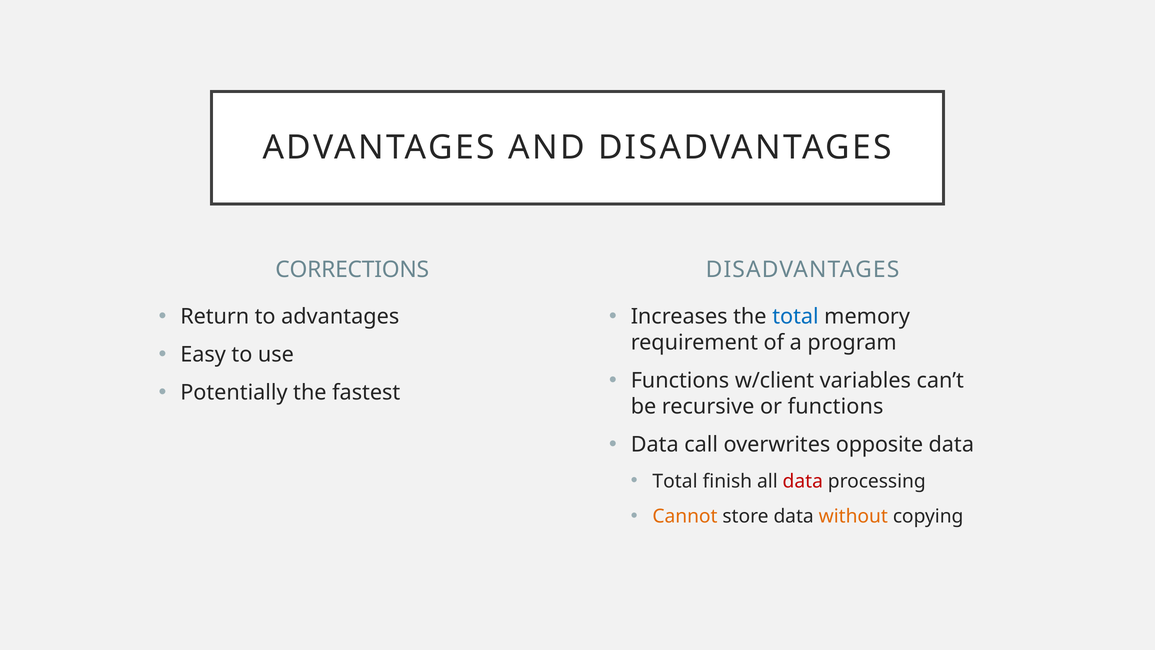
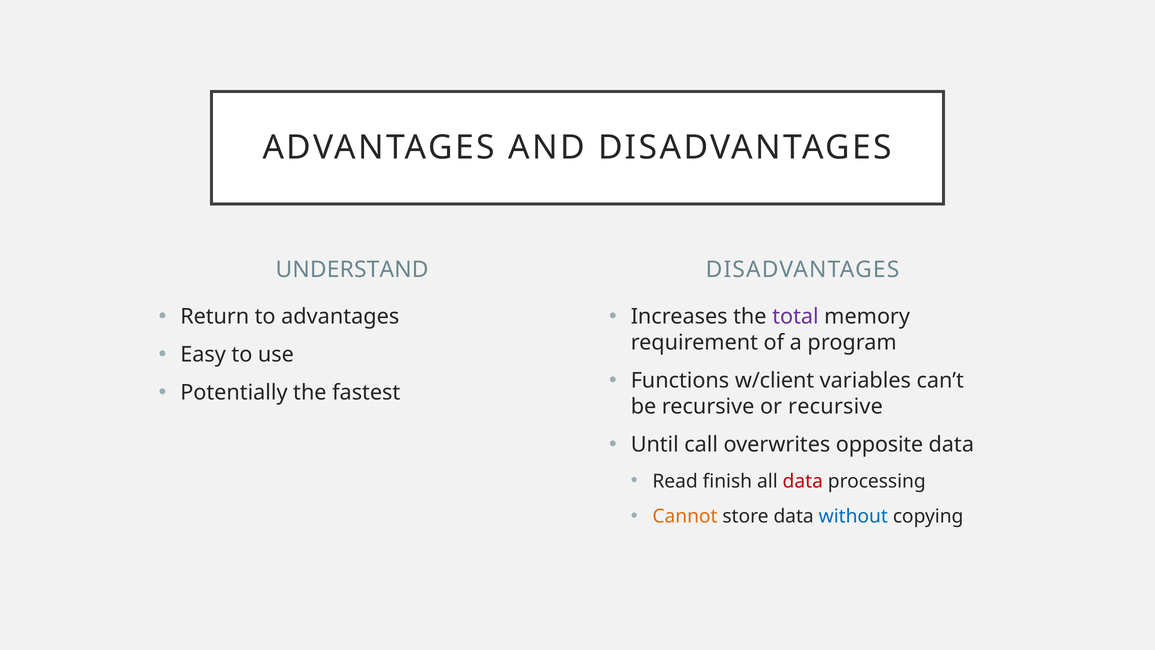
CORRECTIONS: CORRECTIONS -> UNDERSTAND (352, 269)
total colour: blue -> purple (795, 317)
or functions: functions -> recursive (836, 407)
Data: Data -> Until (655, 445)
Total: Total -> Read (675, 481)
without colour: orange -> blue (853, 516)
